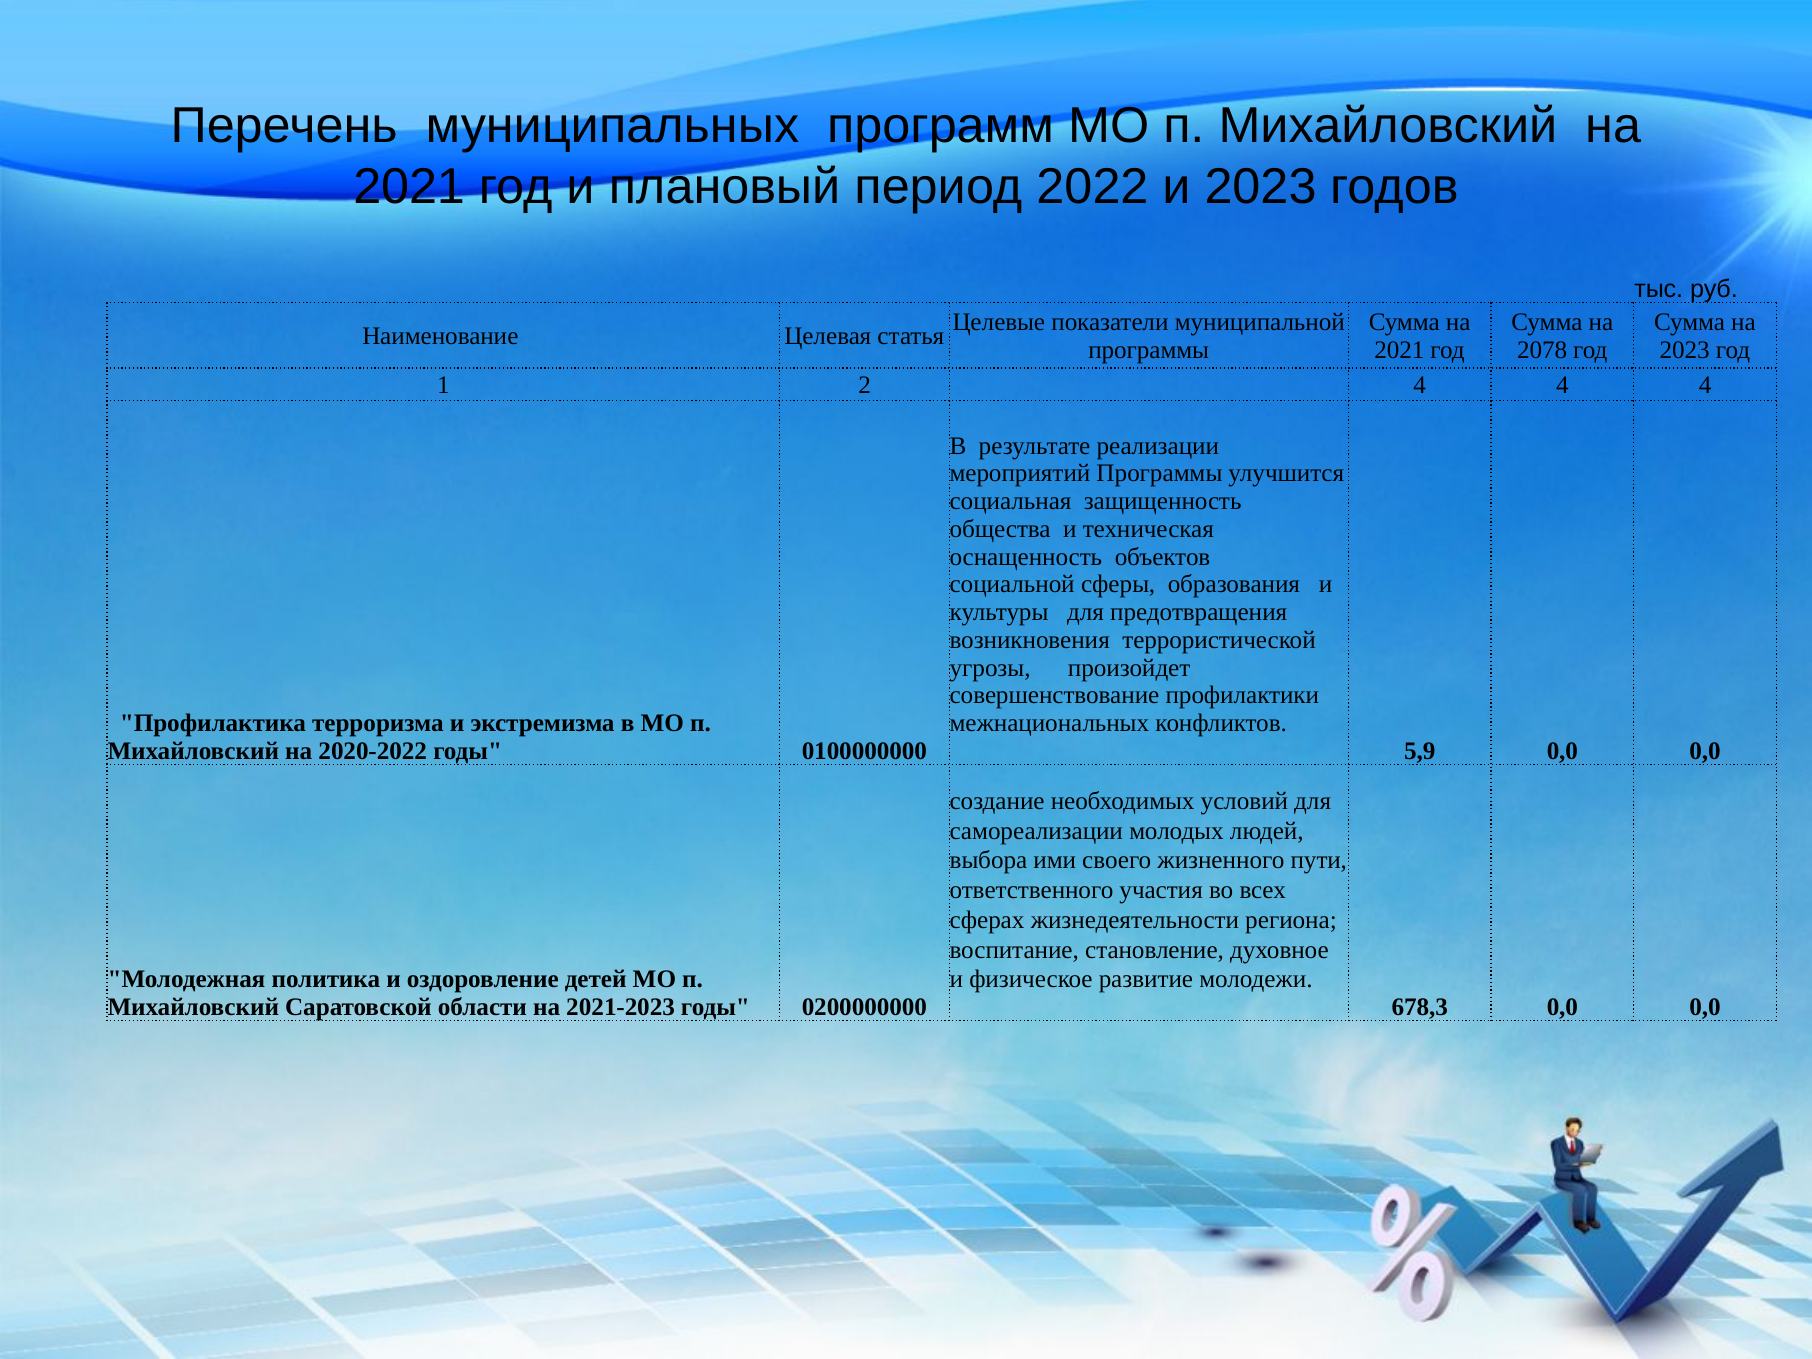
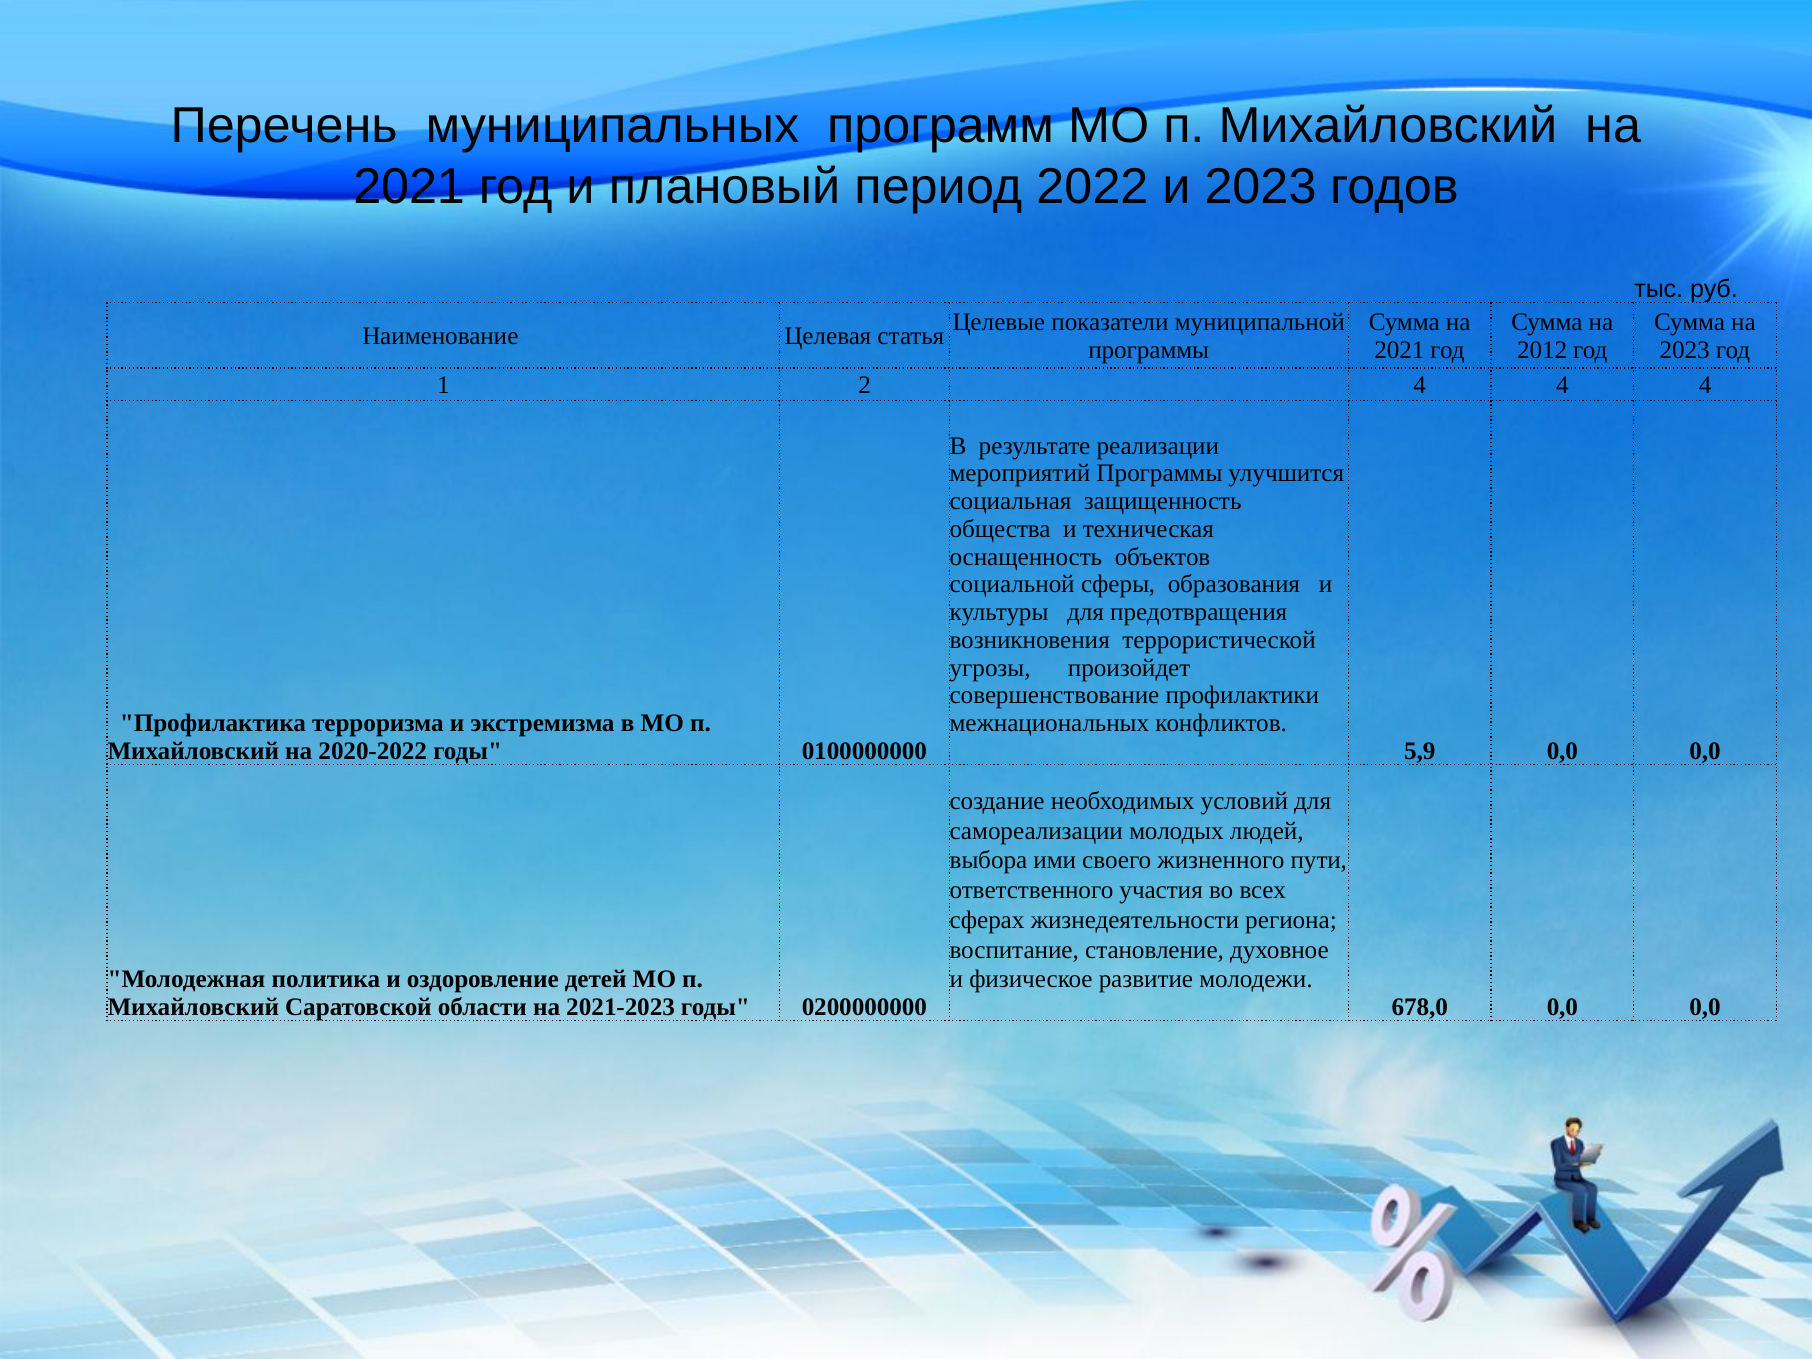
2078: 2078 -> 2012 (1542, 350)
678,3: 678,3 -> 678,0 (1420, 1007)
